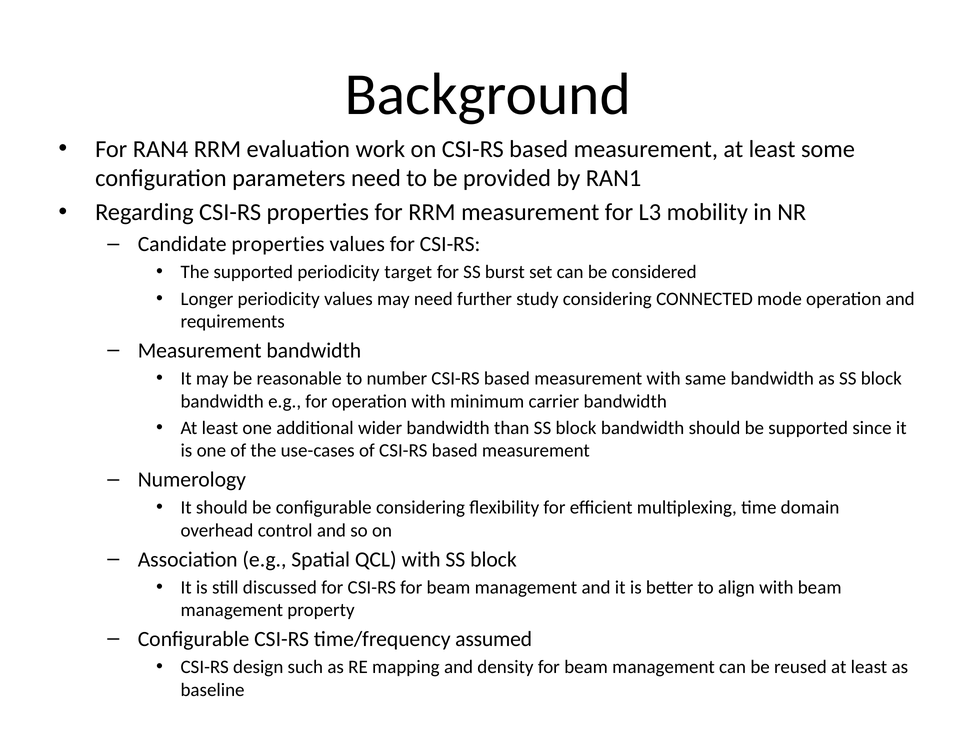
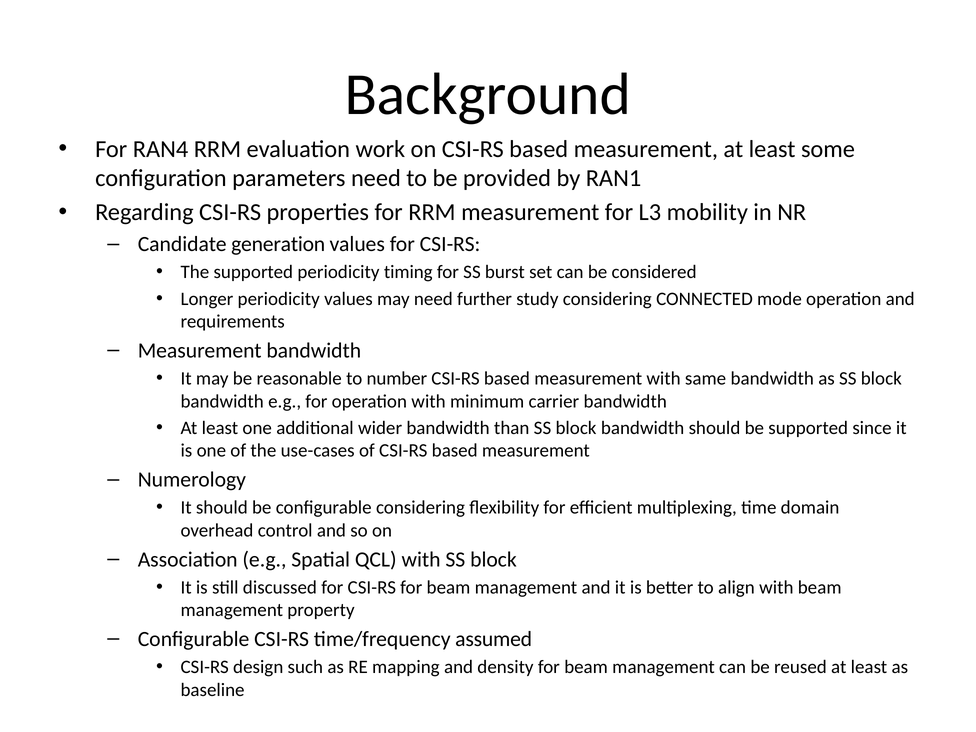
Candidate properties: properties -> generation (278, 244)
target: target -> timing (408, 272)
